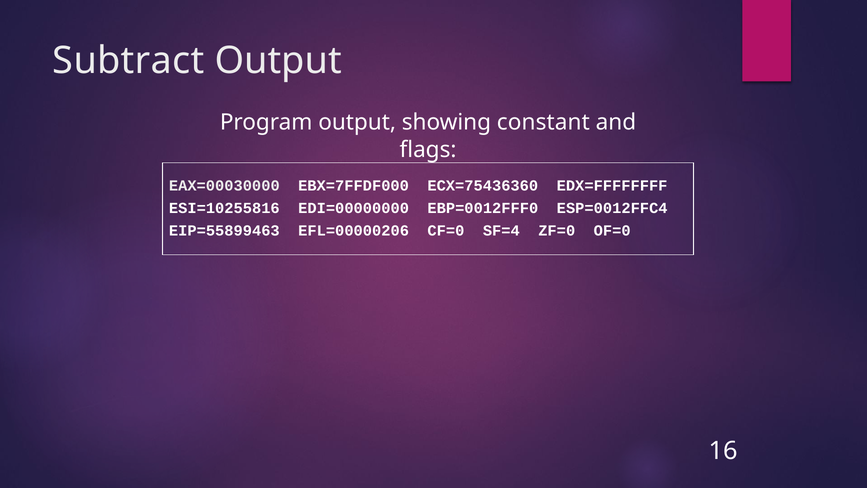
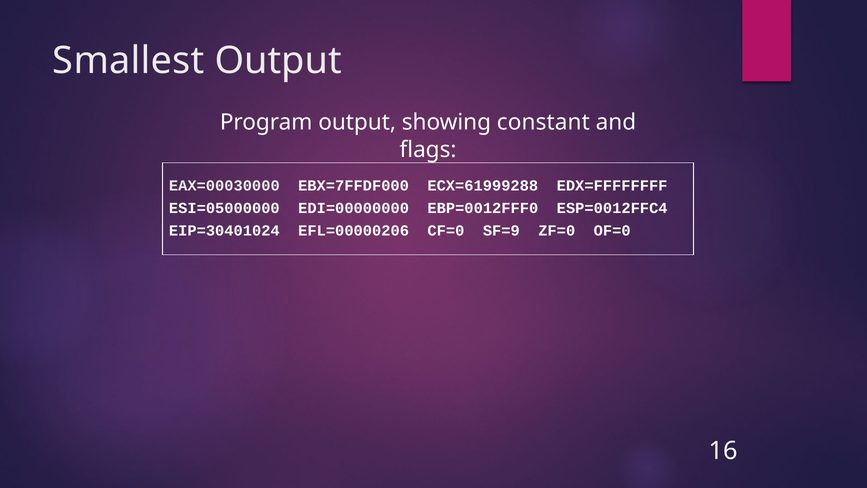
Subtract: Subtract -> Smallest (128, 61)
ECX=75436360: ECX=75436360 -> ECX=61999288 (483, 186)
ESI=10255816: ESI=10255816 -> ESI=05000000 (224, 208)
EIP=55899463: EIP=55899463 -> EIP=30401024 (224, 230)
SF=4: SF=4 -> SF=9 (501, 230)
